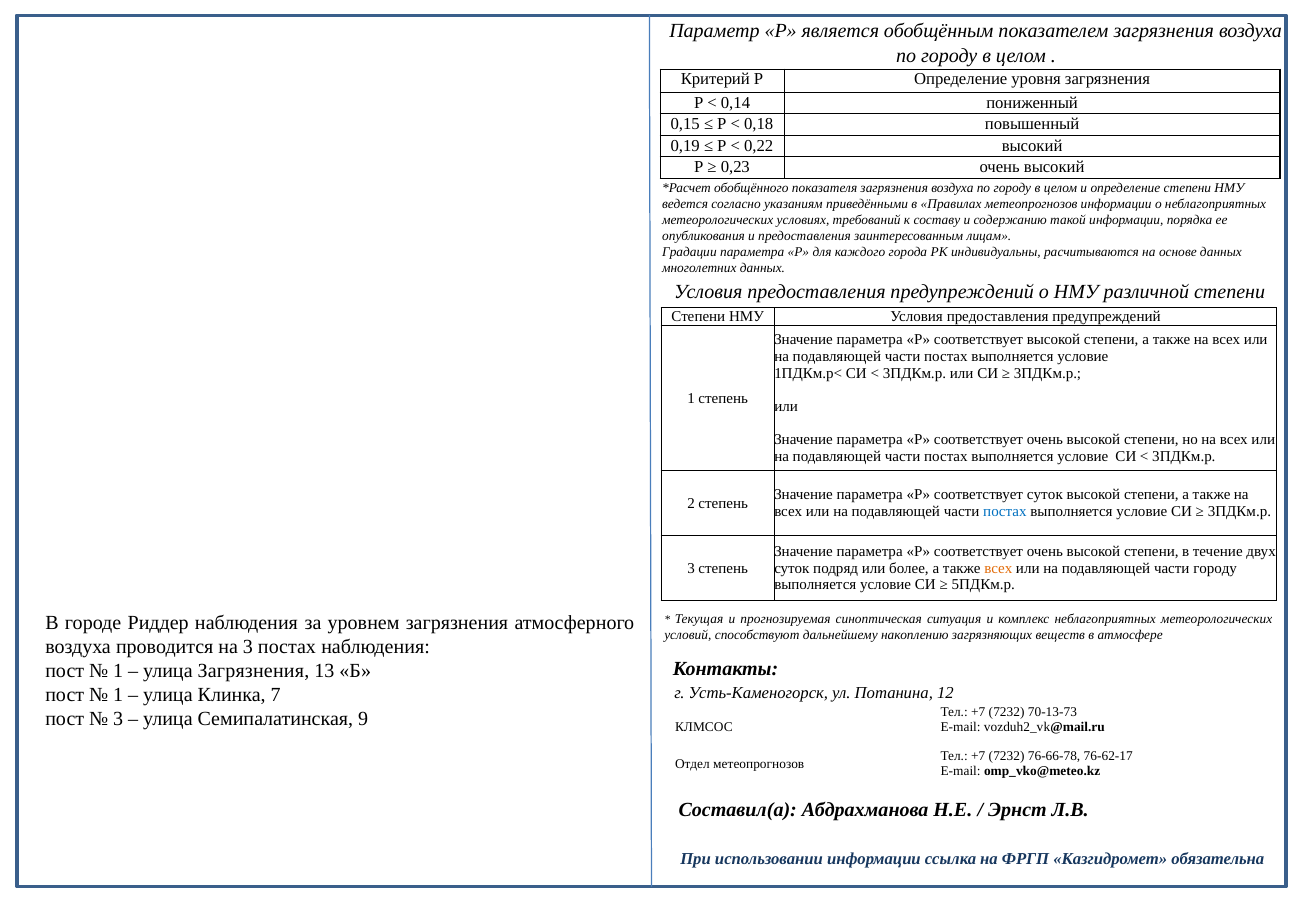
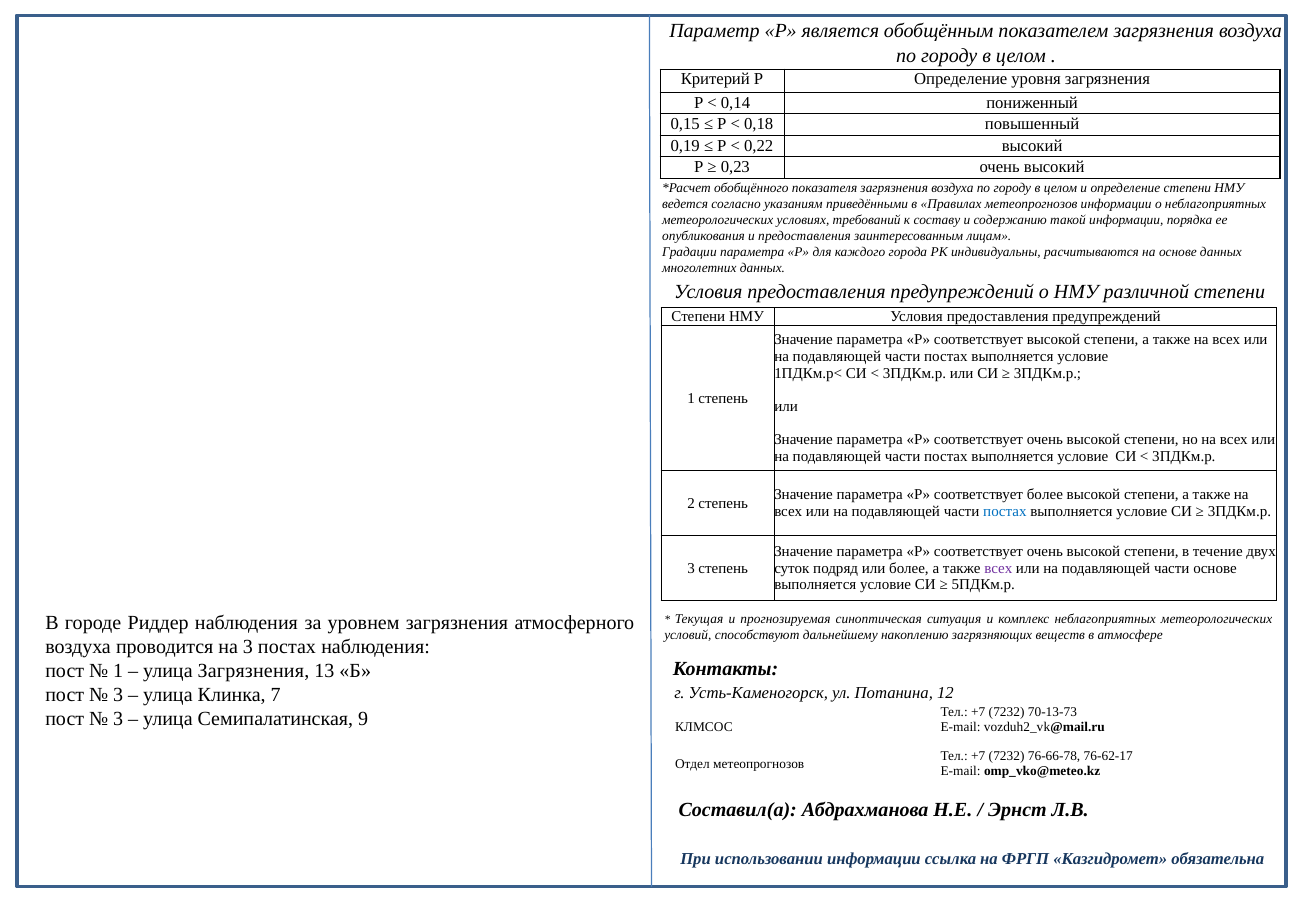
соответствует суток: суток -> более (1045, 495)
всех colour: orange -> purple (998, 568)
части городу: городу -> основе (1215, 568)
1: 1 -> 3 (118, 695)
